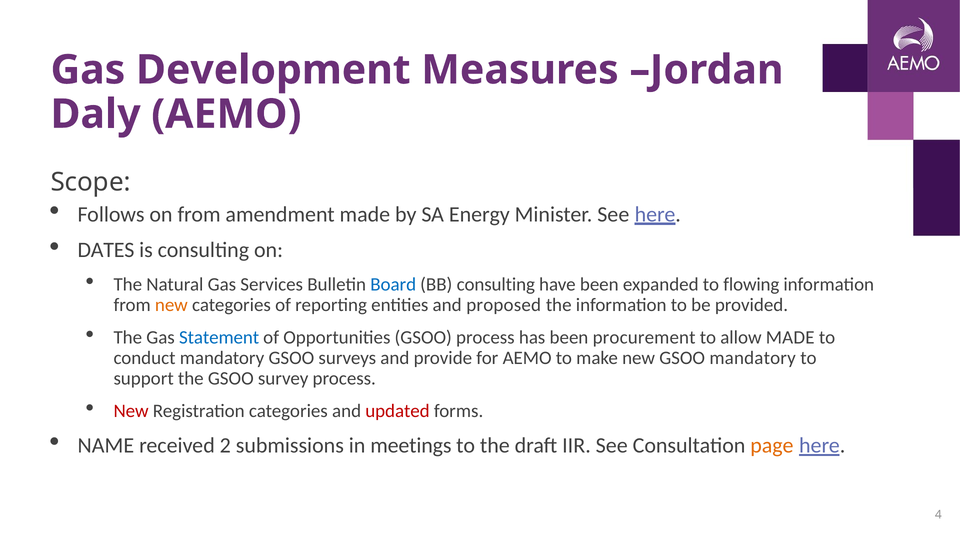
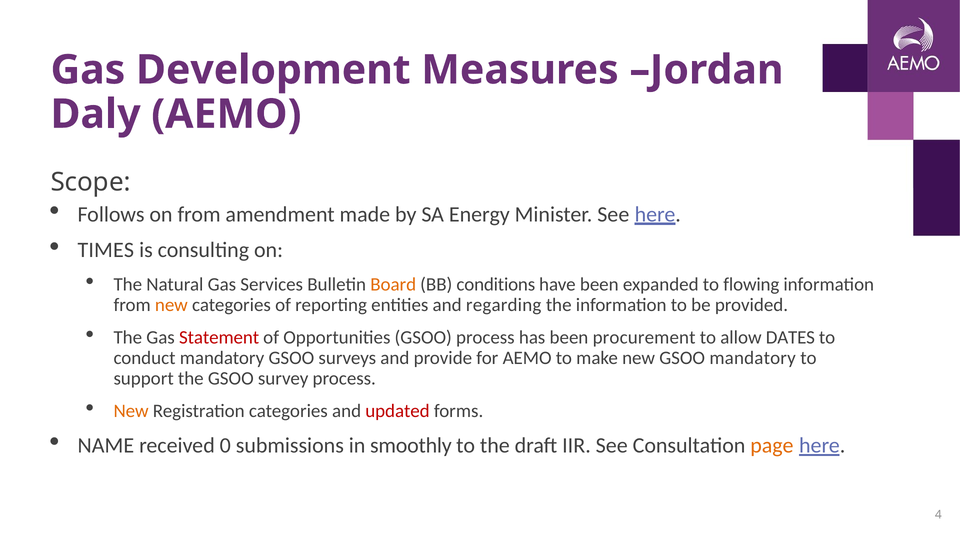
DATES: DATES -> TIMES (106, 250)
Board colour: blue -> orange (393, 284)
BB consulting: consulting -> conditions (496, 284)
proposed: proposed -> regarding (504, 305)
Statement colour: blue -> red (219, 337)
allow MADE: MADE -> DATES (790, 337)
New colour: red -> orange (131, 411)
2: 2 -> 0 (225, 445)
meetings: meetings -> smoothly (411, 445)
